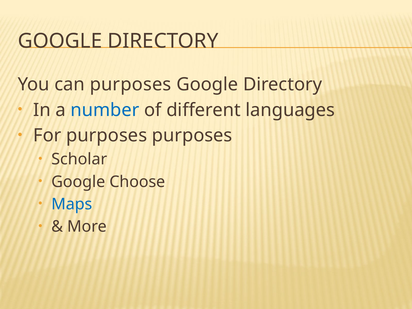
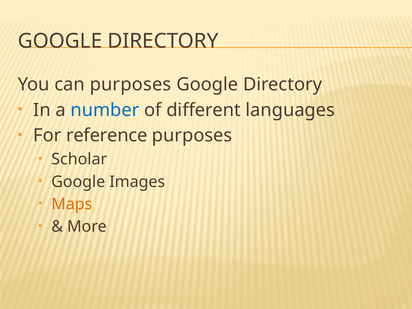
For purposes: purposes -> reference (107, 136)
Choose: Choose -> Images (137, 182)
Maps colour: blue -> orange (72, 204)
